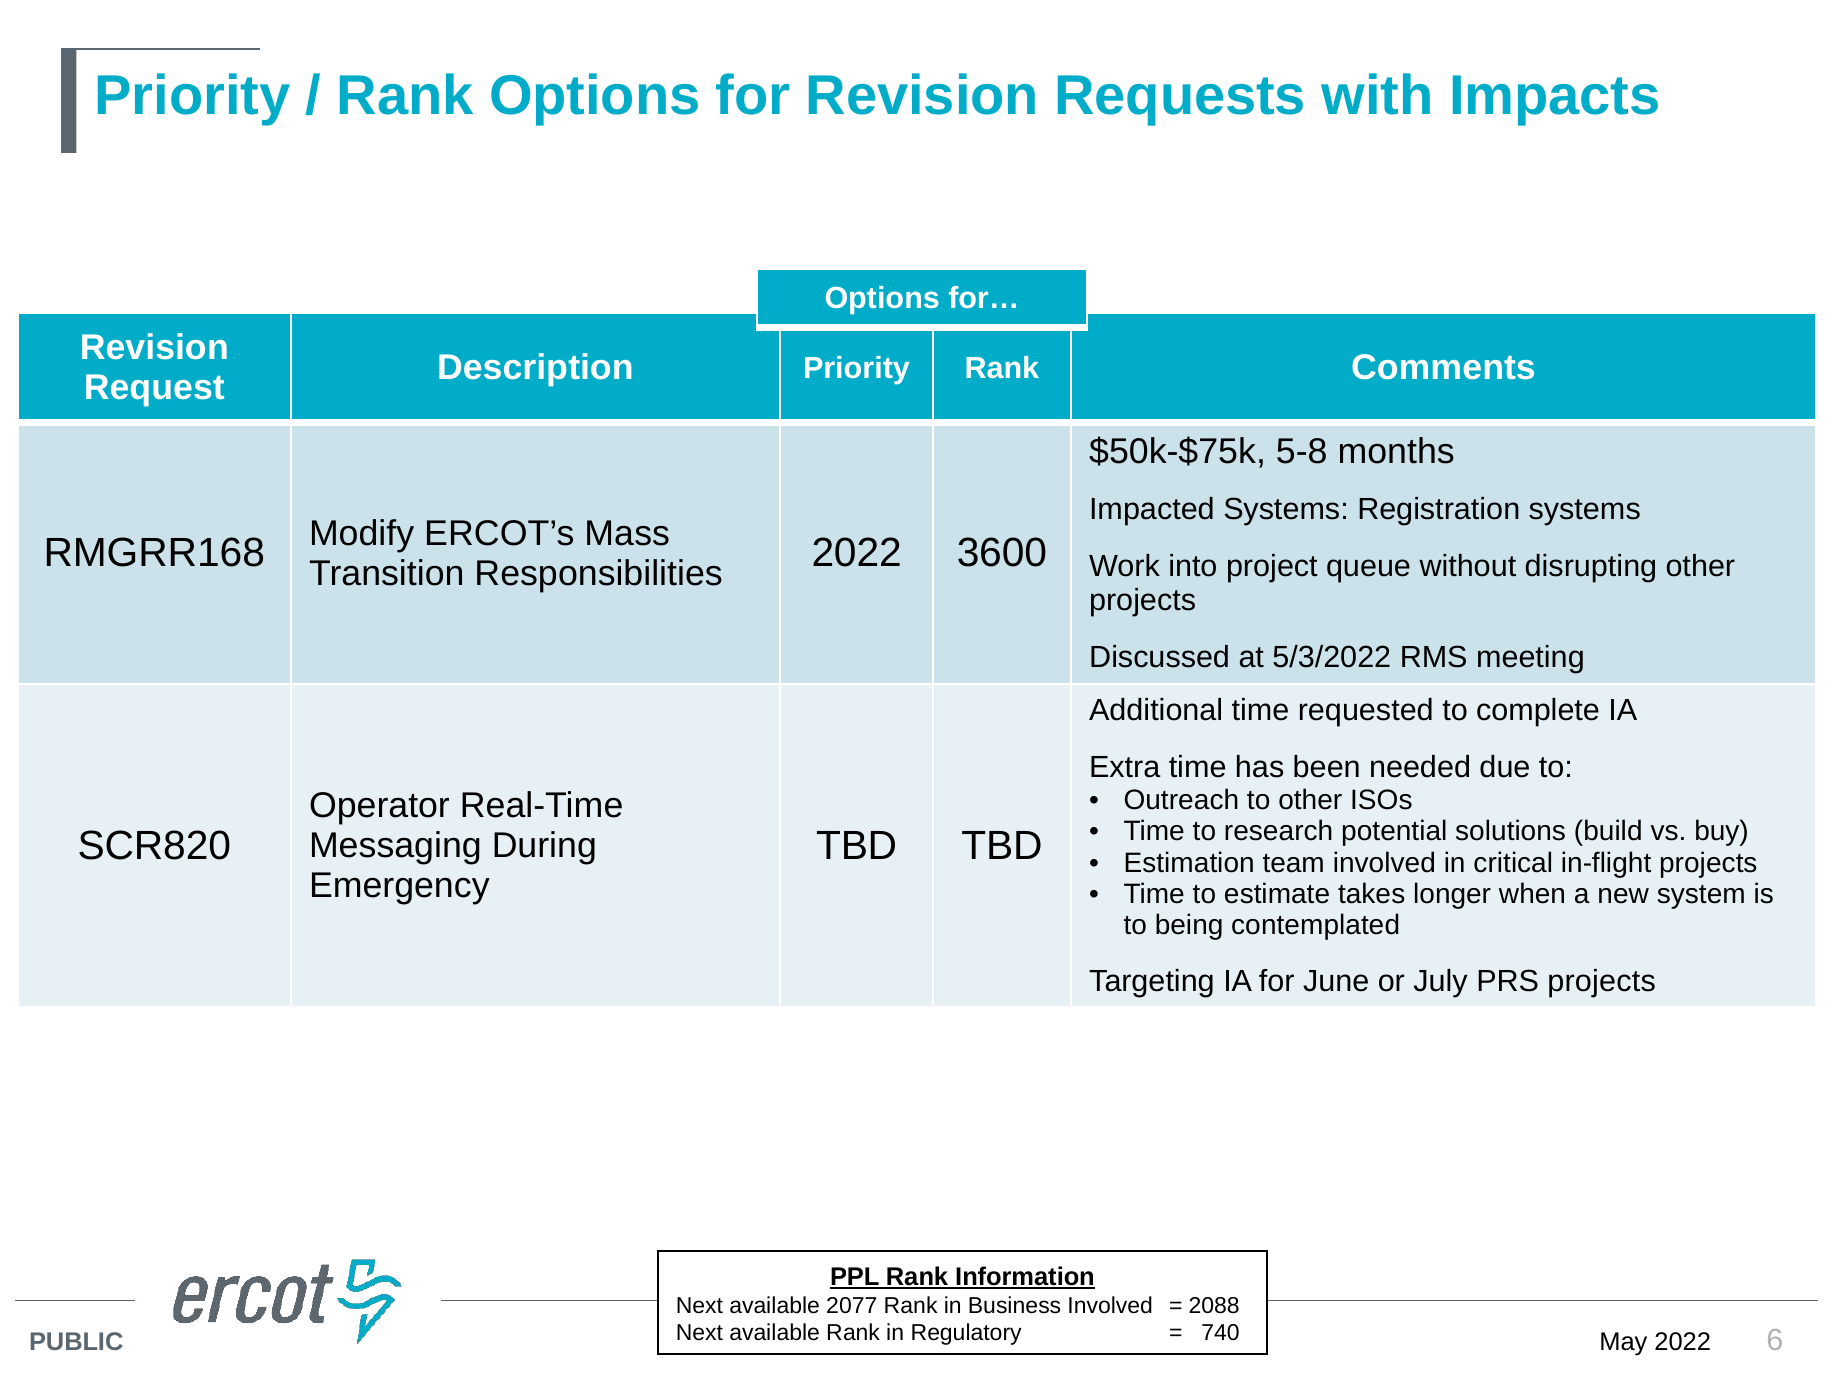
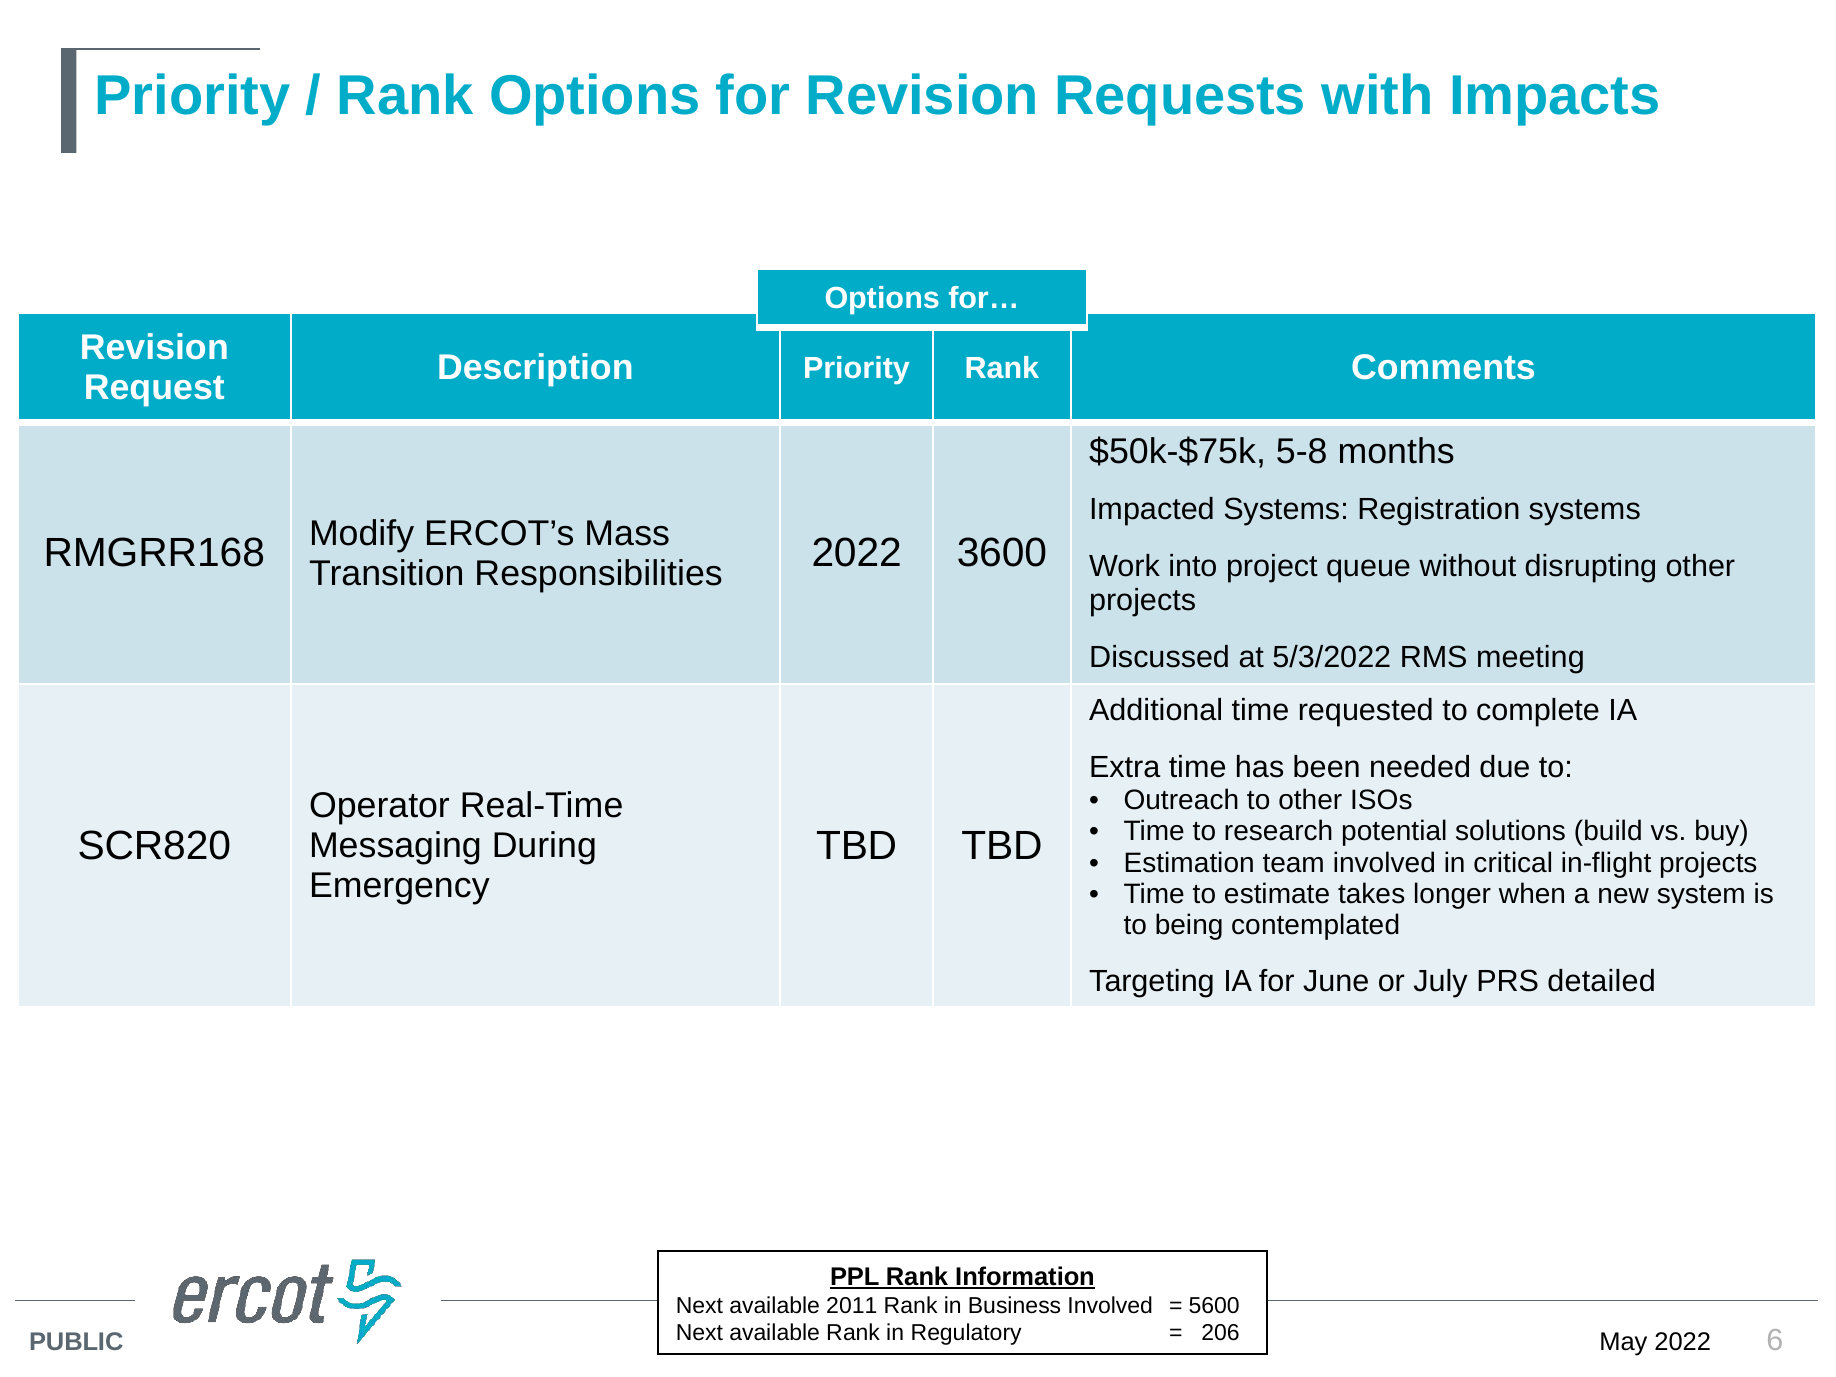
PRS projects: projects -> detailed (1602, 981)
2077: 2077 -> 2011 (852, 1306)
2088: 2088 -> 5600 (1214, 1306)
740: 740 -> 206 (1221, 1333)
